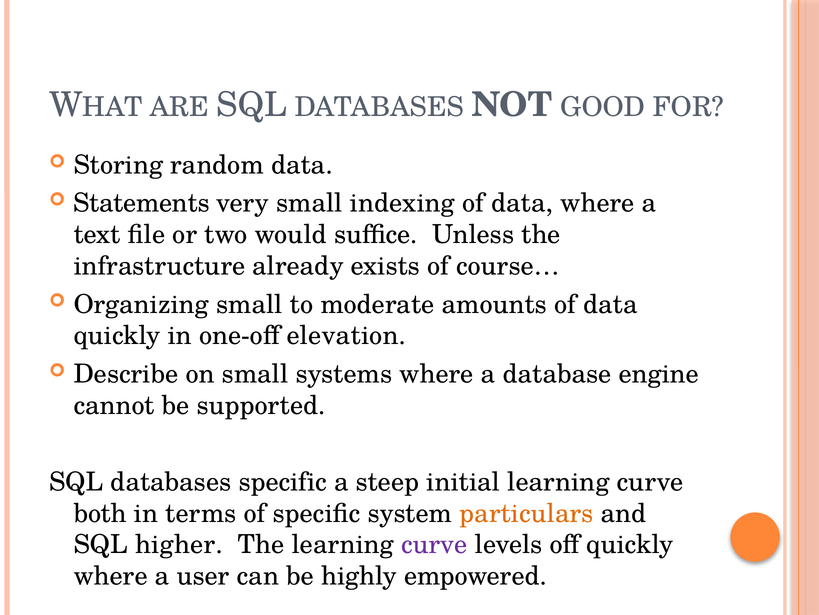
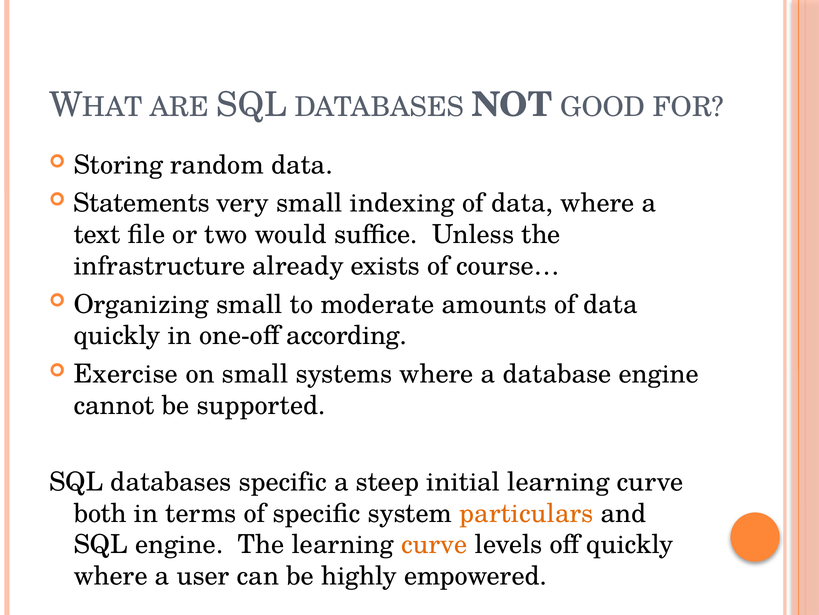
elevation: elevation -> according (347, 335)
Describe: Describe -> Exercise (126, 374)
SQL higher: higher -> engine (179, 544)
curve colour: purple -> orange (434, 544)
